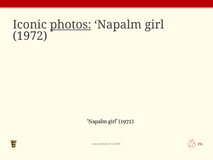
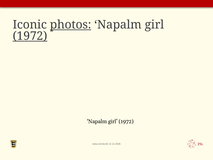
1972 underline: none -> present (30, 36)
